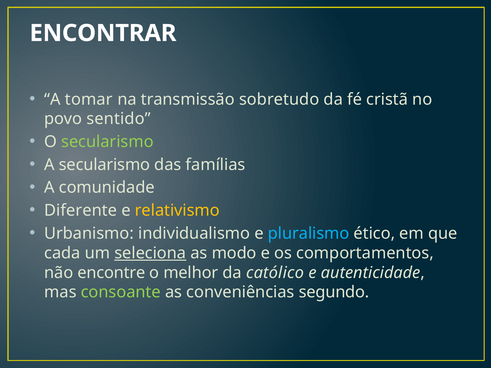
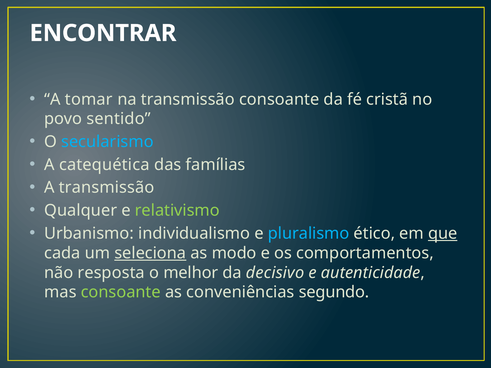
transmissão sobretudo: sobretudo -> consoante (279, 99)
secularismo colour: light green -> light blue (107, 142)
A secularismo: secularismo -> catequética (104, 165)
A comunidade: comunidade -> transmissão (107, 188)
Diferente: Diferente -> Qualquer (81, 211)
relativismo colour: yellow -> light green (177, 211)
que underline: none -> present (443, 234)
encontre: encontre -> resposta (111, 273)
católico: católico -> decisivo (275, 273)
